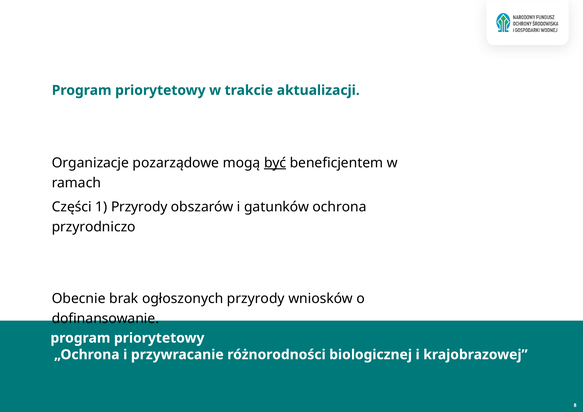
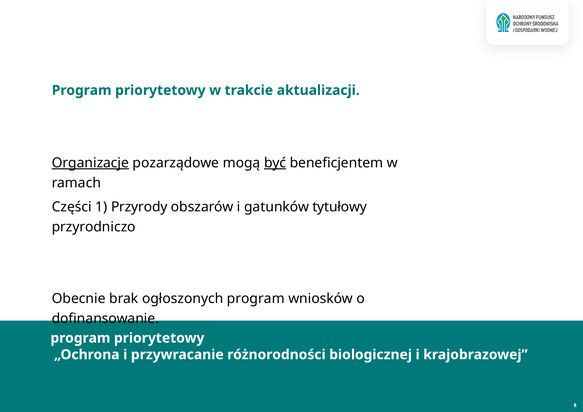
Organizacje underline: none -> present (90, 163)
ochrona: ochrona -> tytułowy (340, 207)
ogłoszonych przyrody: przyrody -> program (256, 299)
